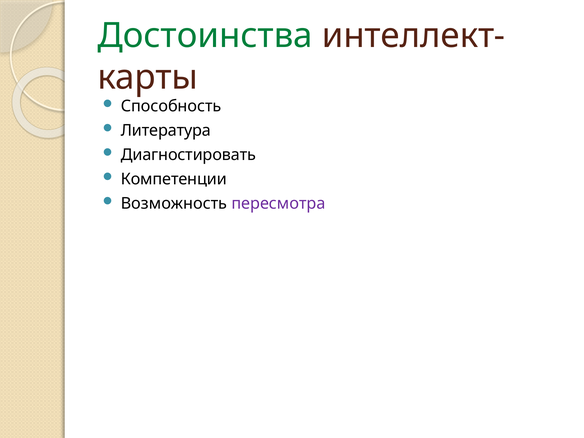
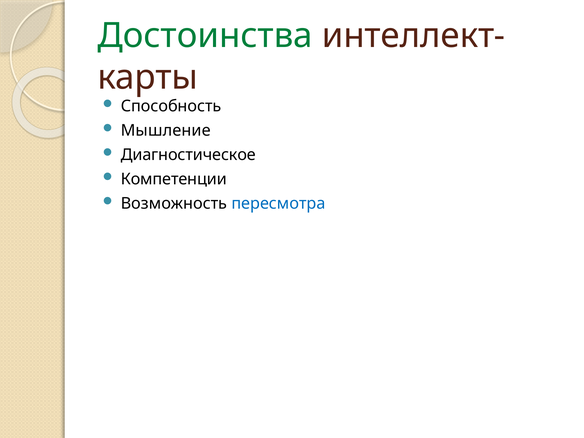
Литература: Литература -> Мышление (166, 131)
Диагностировать: Диагностировать -> Диагностическое (188, 155)
пересмотра colour: purple -> blue (278, 204)
